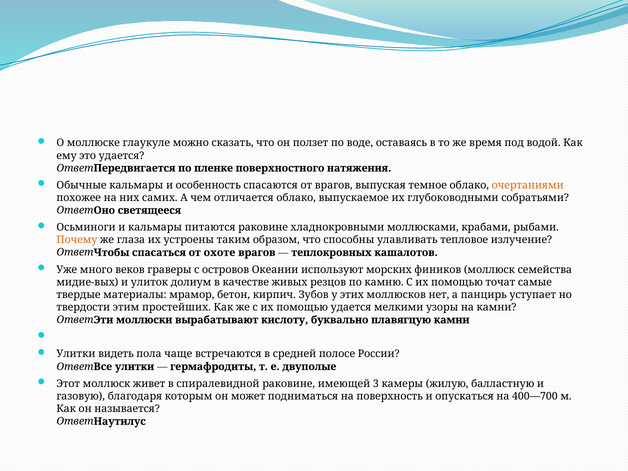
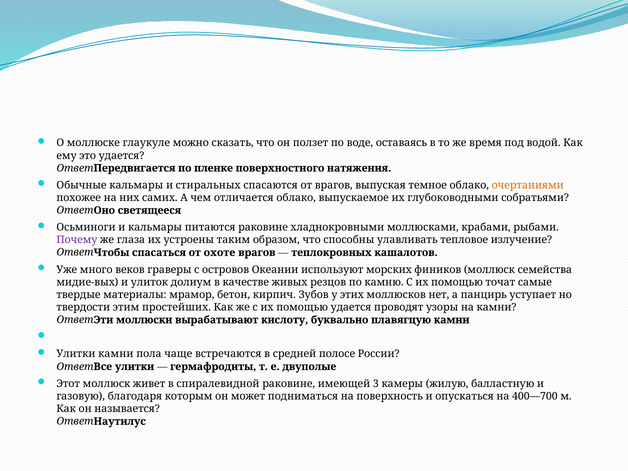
особенность: особенность -> стиральных (208, 185)
Почему colour: orange -> purple (77, 240)
мелкими: мелкими -> проводят (399, 307)
Улитки видеть: видеть -> камни (116, 354)
